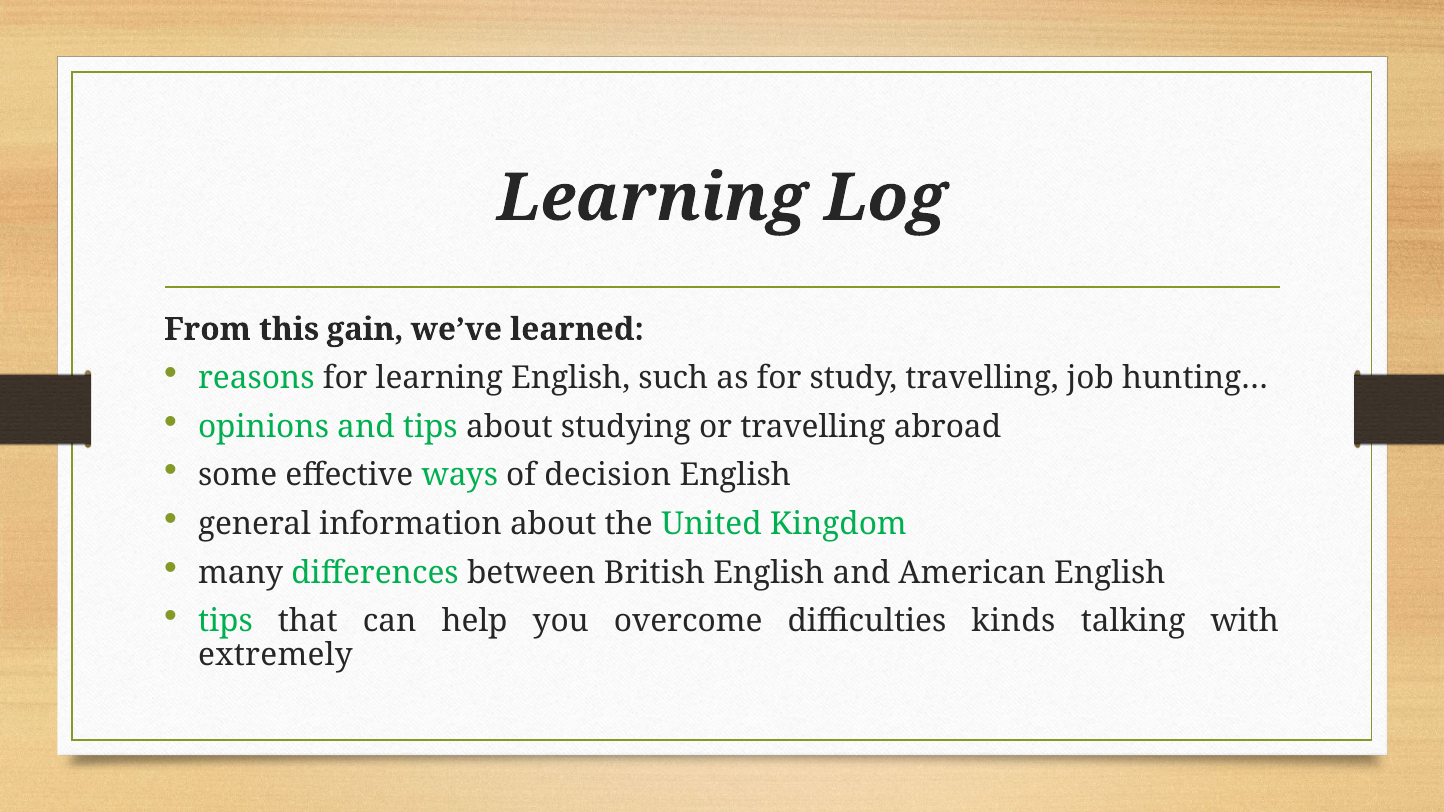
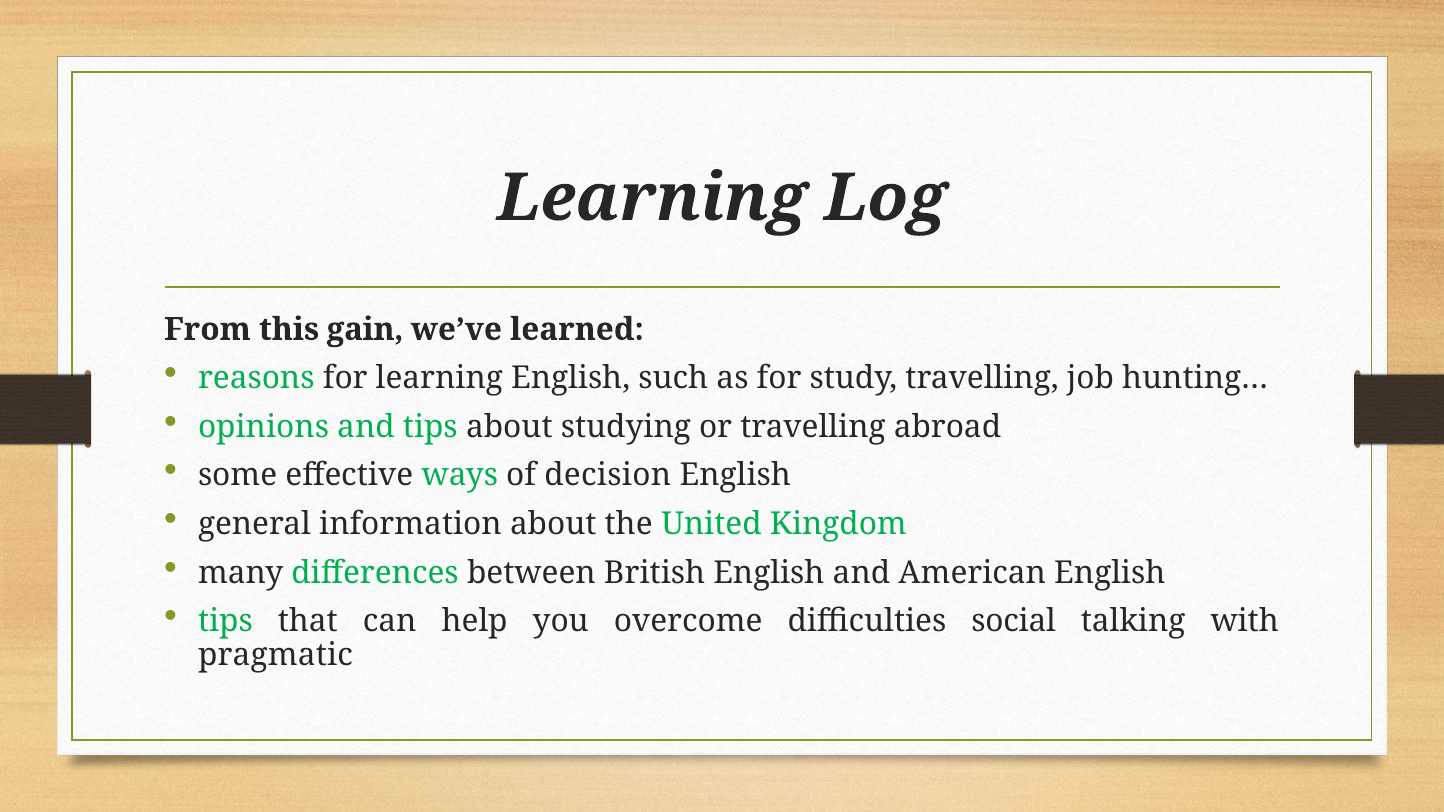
kinds: kinds -> social (1014, 622)
extremely: extremely -> pragmatic (275, 656)
